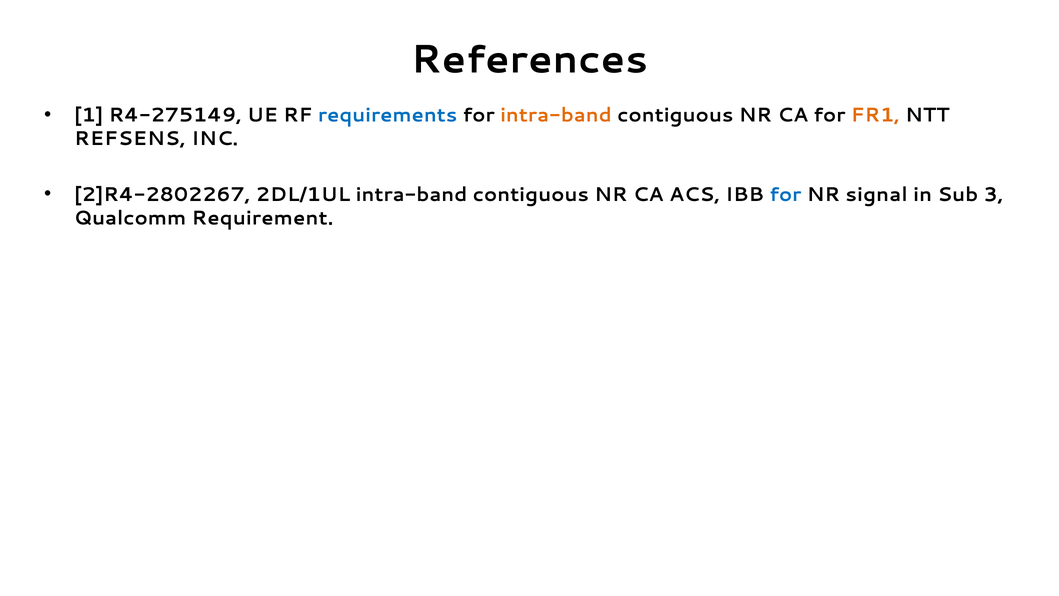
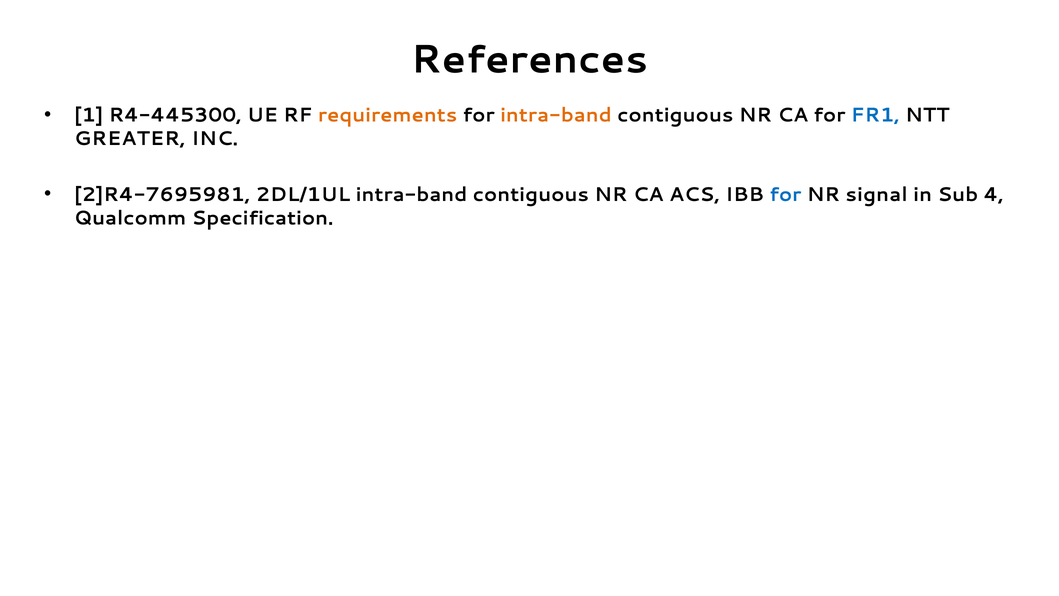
R4-275149: R4-275149 -> R4-445300 (175, 115)
requirements colour: blue -> orange (388, 115)
FR1 colour: orange -> blue (875, 115)
REFSENS: REFSENS -> GREATER (130, 139)
2]R4-2802267: 2]R4-2802267 -> 2]R4-7695981 (162, 194)
3: 3 -> 4 (994, 194)
Requirement: Requirement -> Specification (263, 218)
